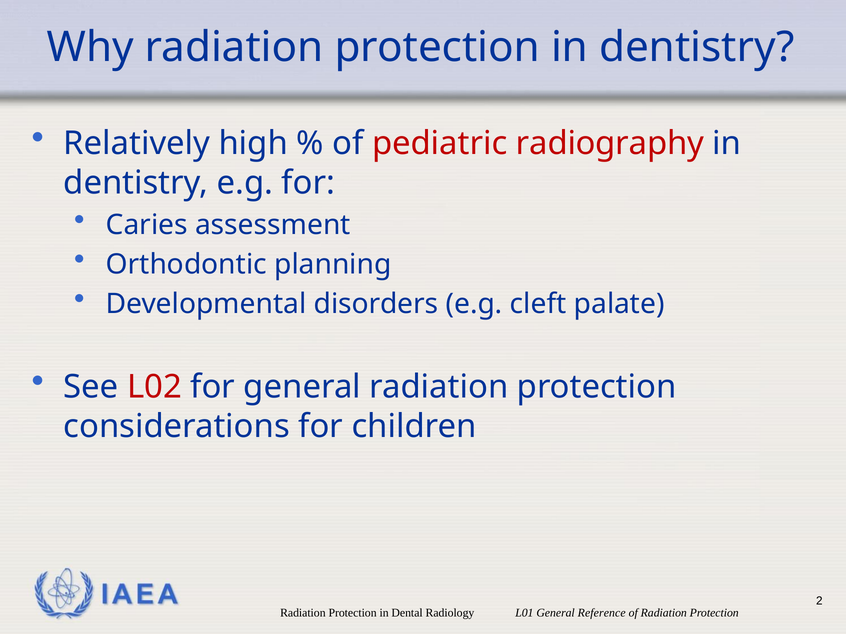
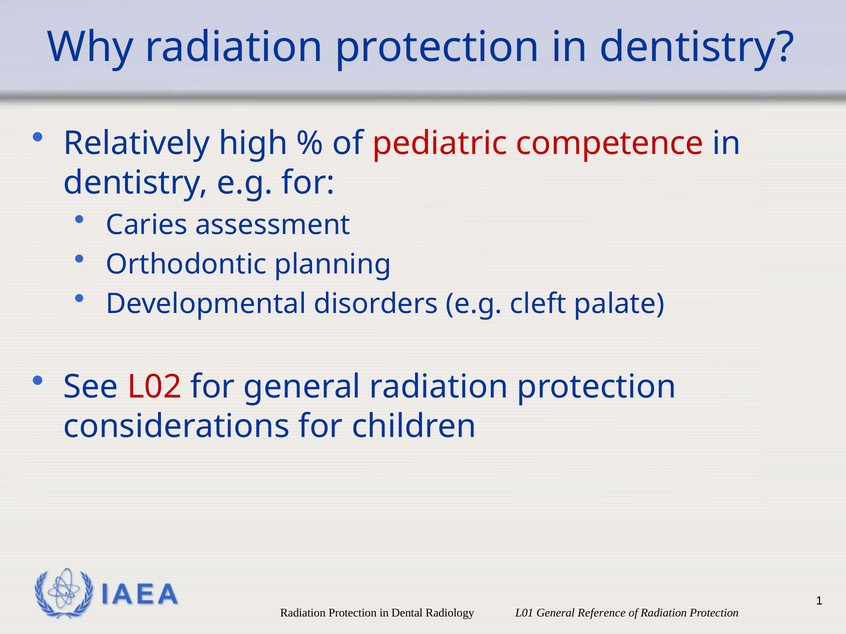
radiography: radiography -> competence (610, 144)
2: 2 -> 1 (819, 601)
